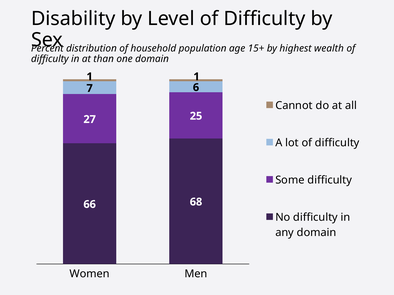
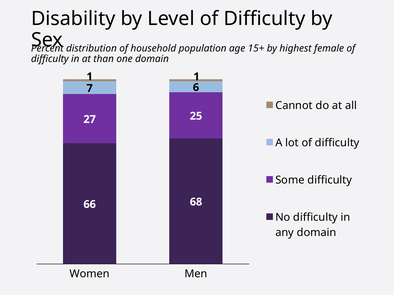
wealth: wealth -> female (329, 48)
